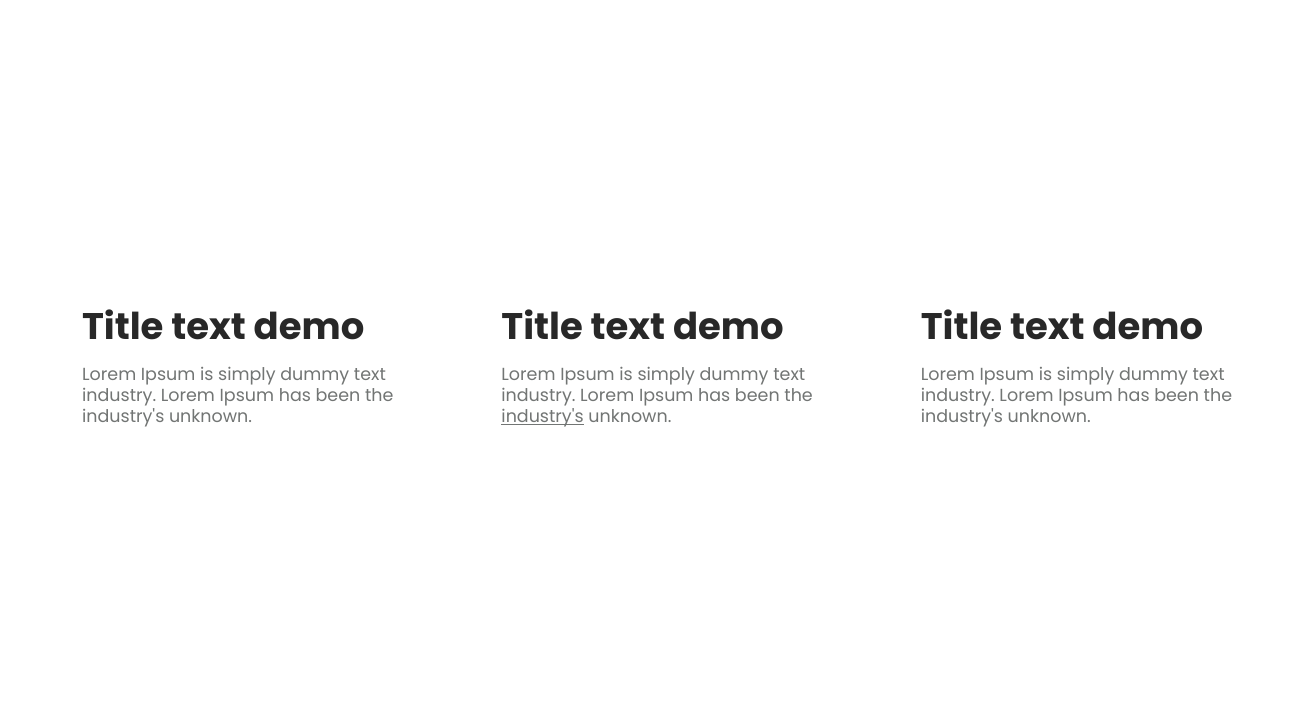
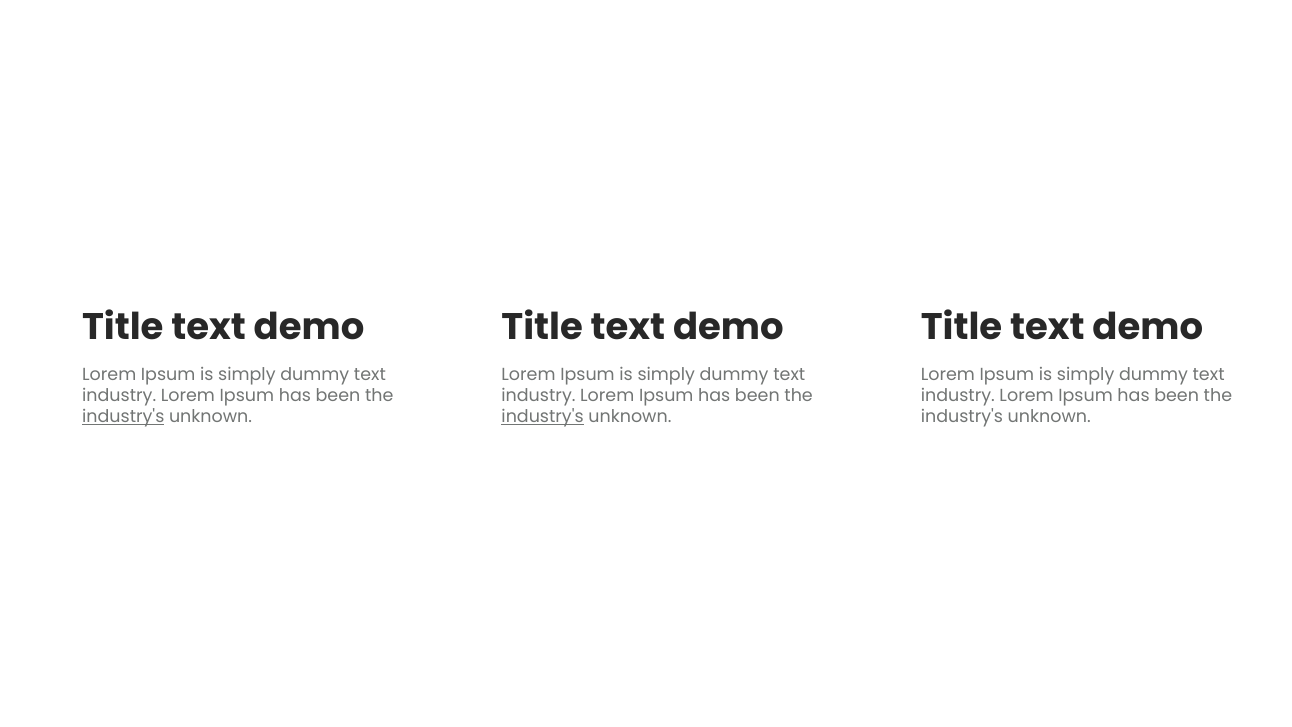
industry's underline: none -> present (123, 417)
